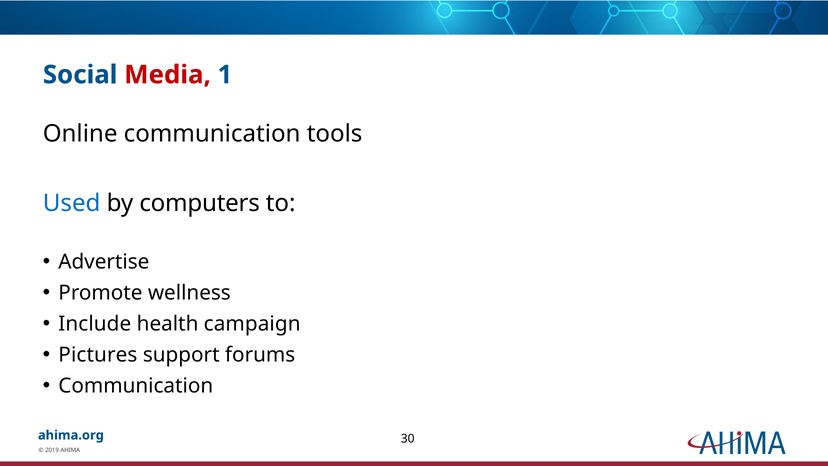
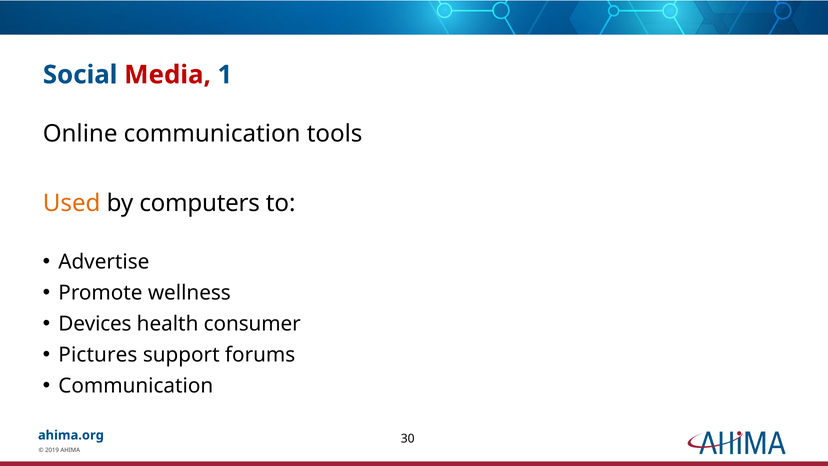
Used colour: blue -> orange (72, 203)
Include: Include -> Devices (95, 324)
campaign: campaign -> consumer (252, 324)
